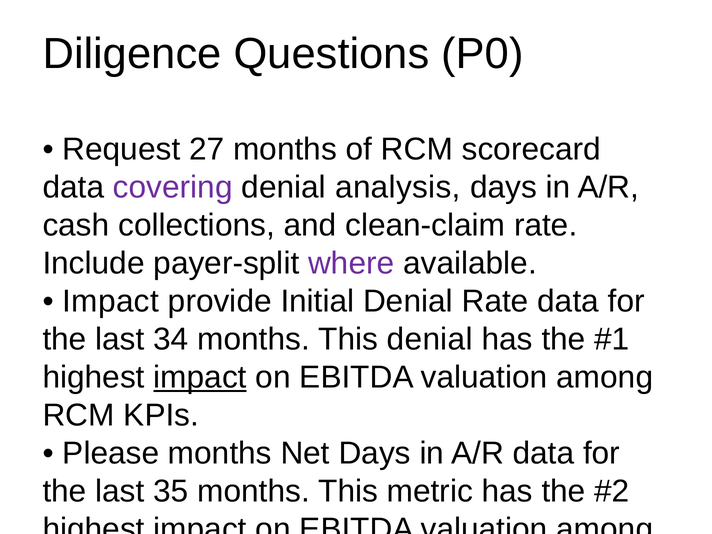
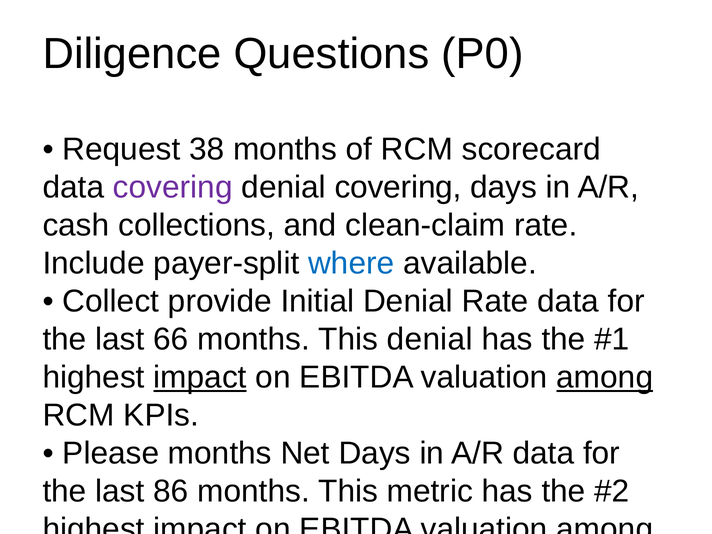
27: 27 -> 38 (207, 149)
denial analysis: analysis -> covering (398, 187)
where colour: purple -> blue (351, 263)
Impact: Impact -> Collect (111, 301)
34: 34 -> 66 (171, 339)
among underline: none -> present (605, 377)
35: 35 -> 86 (171, 491)
